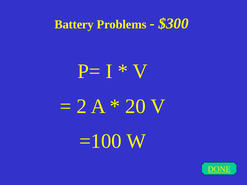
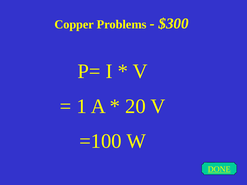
Battery: Battery -> Copper (74, 24)
2: 2 -> 1 (82, 106)
